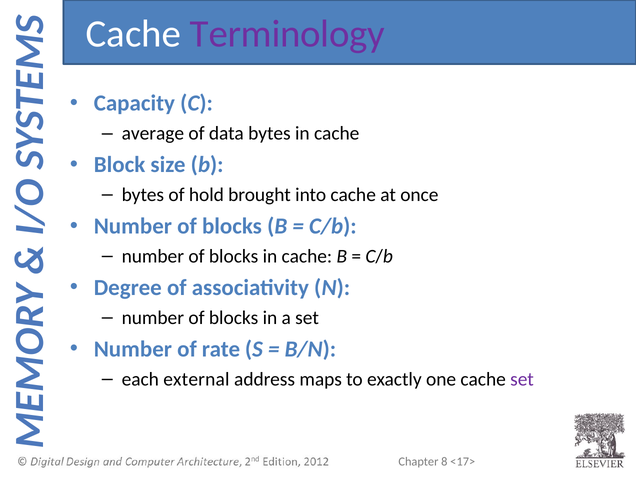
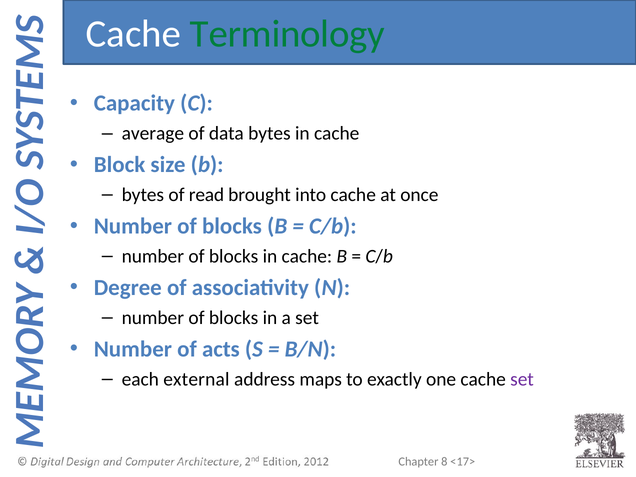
Terminology colour: purple -> green (287, 34)
hold: hold -> read (206, 195)
rate: rate -> acts (221, 349)
